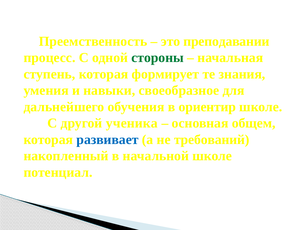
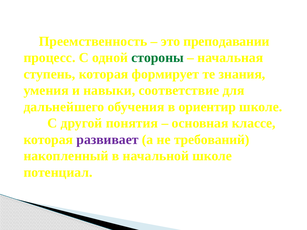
своеобразное: своеобразное -> соответствие (179, 91)
ученика: ученика -> понятия (132, 123)
общем: общем -> классе (254, 123)
развивает colour: blue -> purple (107, 140)
